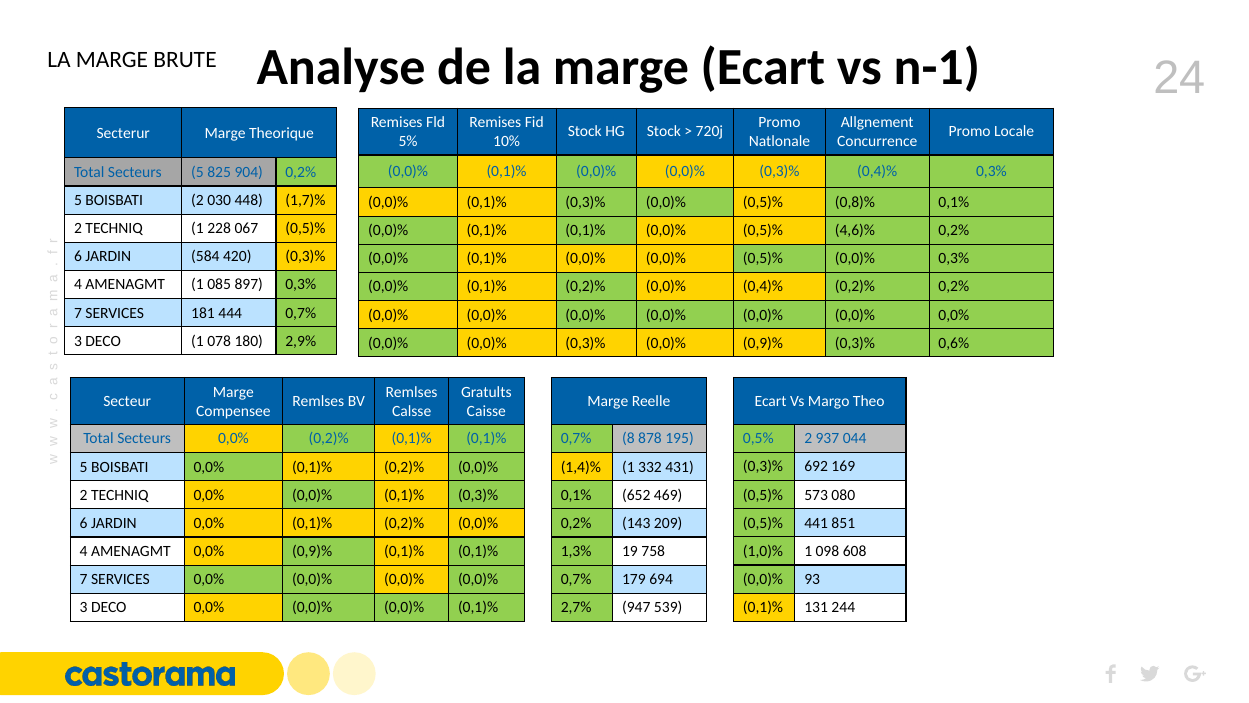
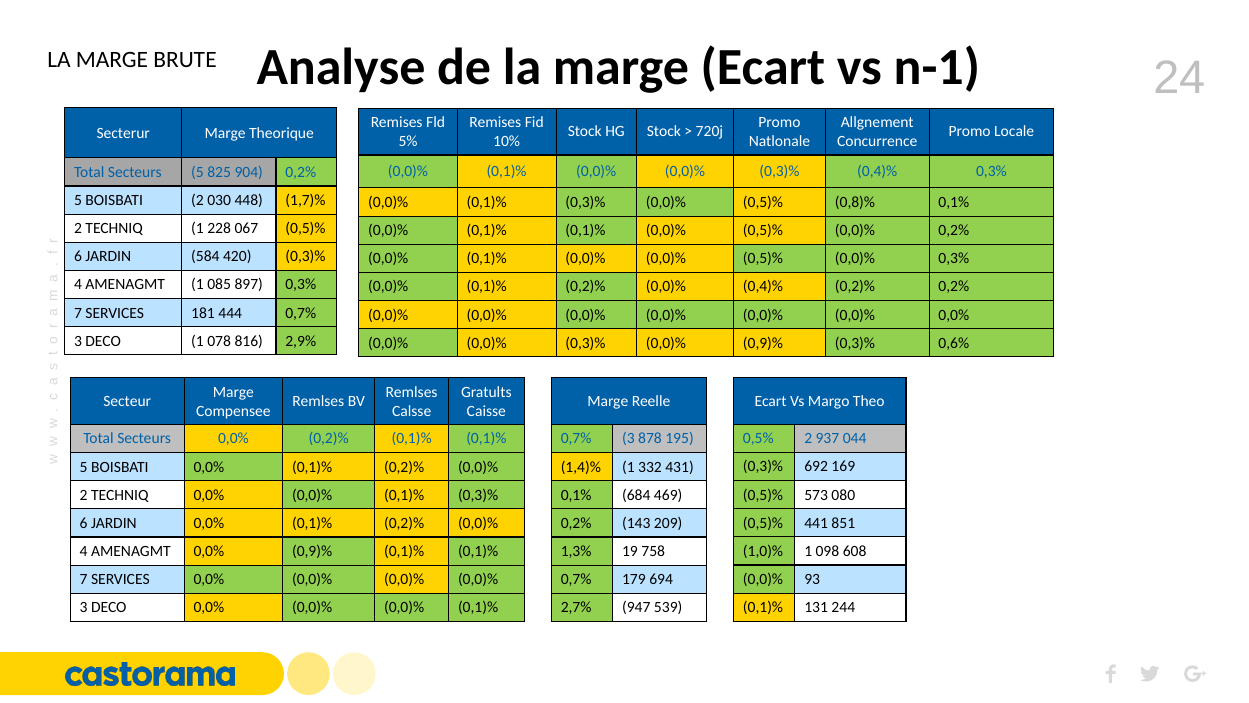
0,1)% 0,0)% 0,5)% 4,6)%: 4,6)% -> 0,0)% (855, 230)
180: 180 -> 816 (249, 341)
8: 8 -> 3 (628, 438)
652: 652 -> 684 (636, 495)
